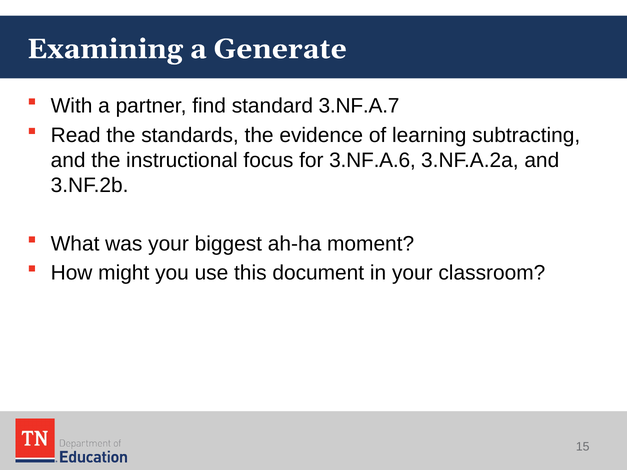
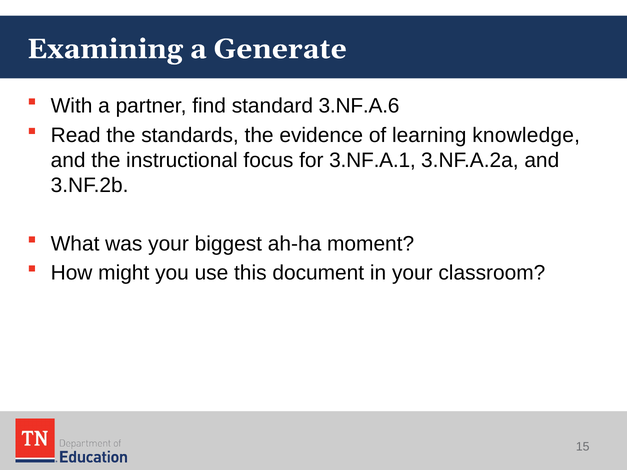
3.NF.A.7: 3.NF.A.7 -> 3.NF.A.6 (359, 106)
subtracting: subtracting -> knowledge (526, 135)
3.NF.A.6: 3.NF.A.6 -> 3.NF.A.1 (372, 160)
